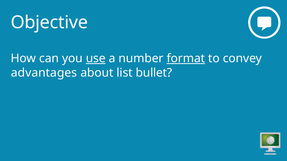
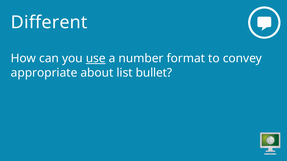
Objective: Objective -> Different (49, 22)
format underline: present -> none (186, 59)
advantages: advantages -> appropriate (44, 73)
